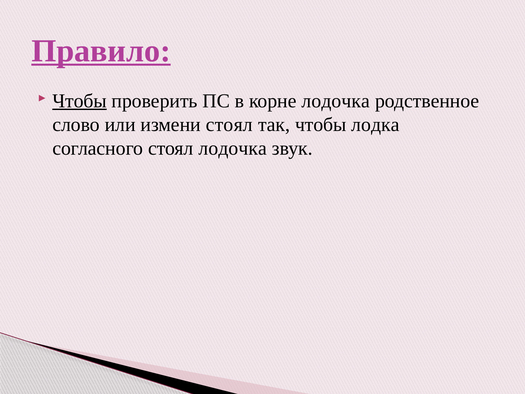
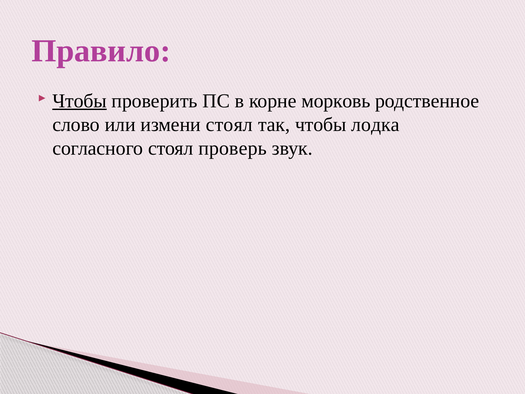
Правило underline: present -> none (101, 51)
корне лодочка: лодочка -> морковь (336, 101)
стоял лодочка: лодочка -> проверь (233, 148)
